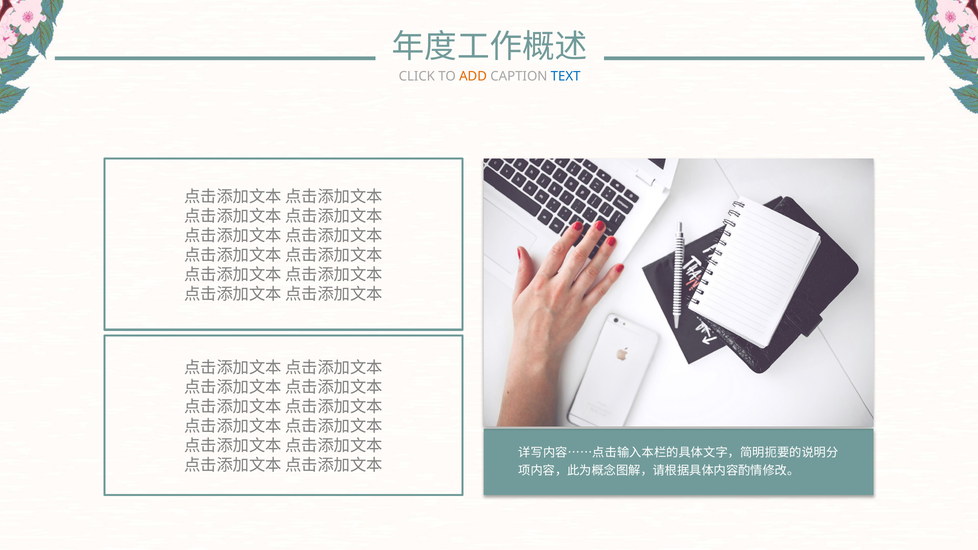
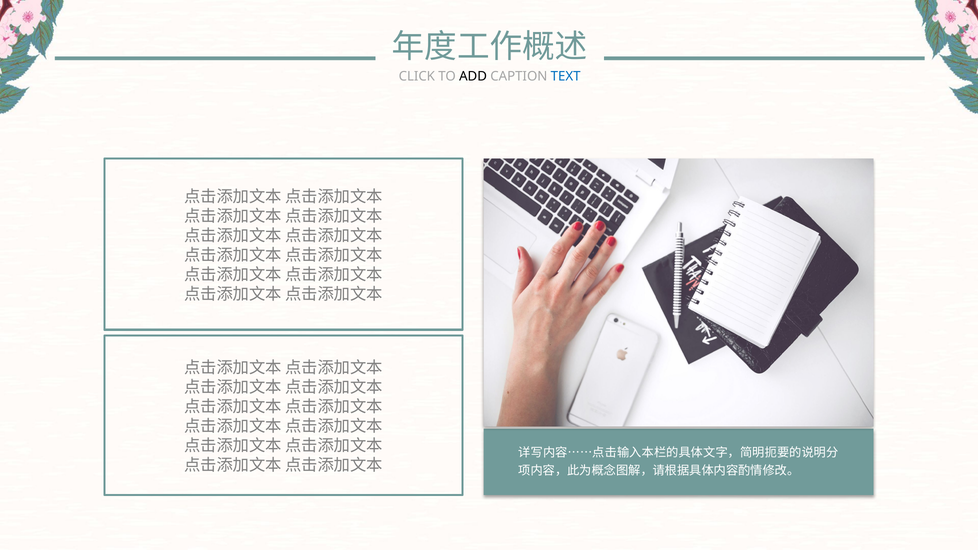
ADD colour: orange -> black (473, 77)
